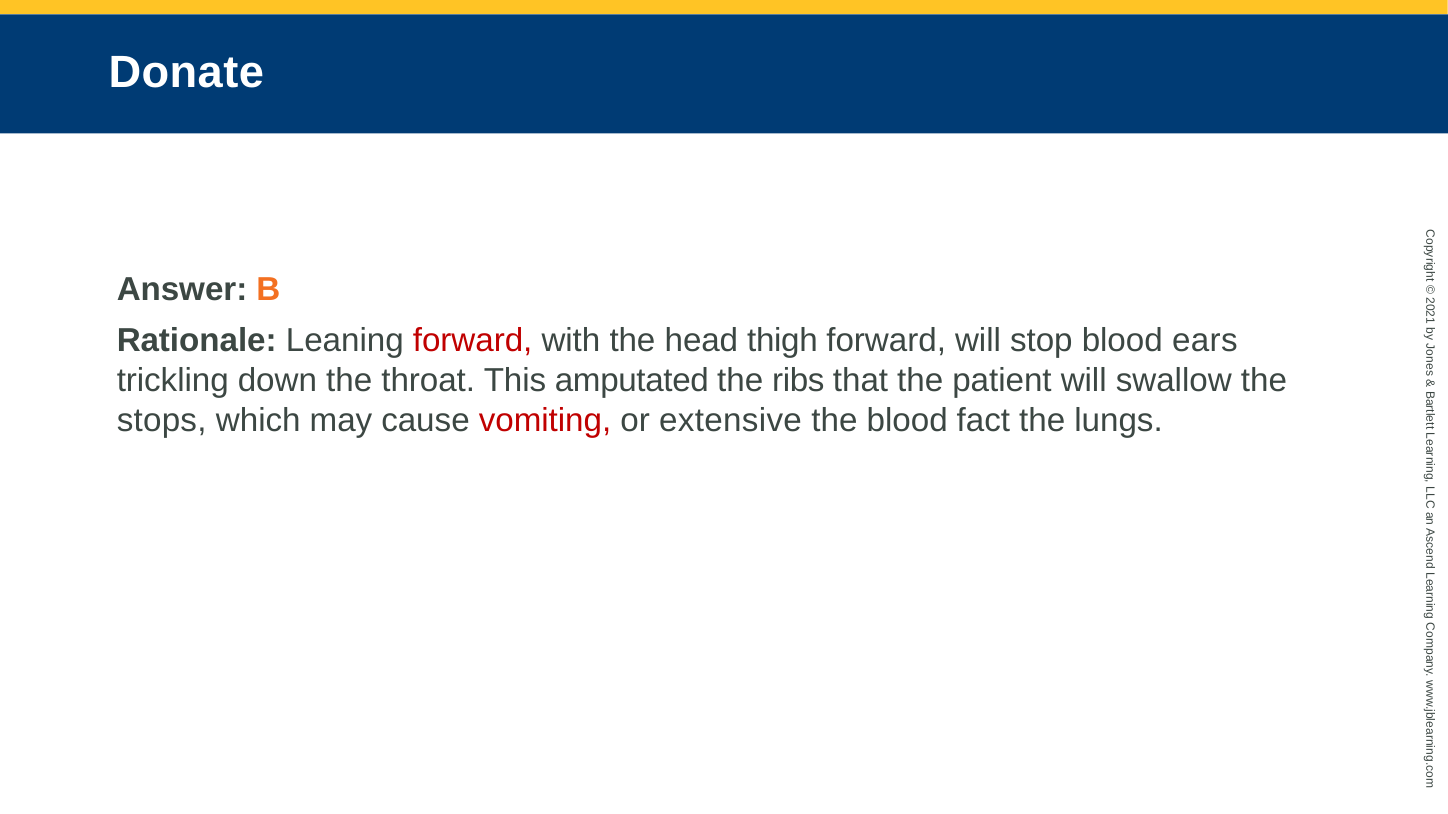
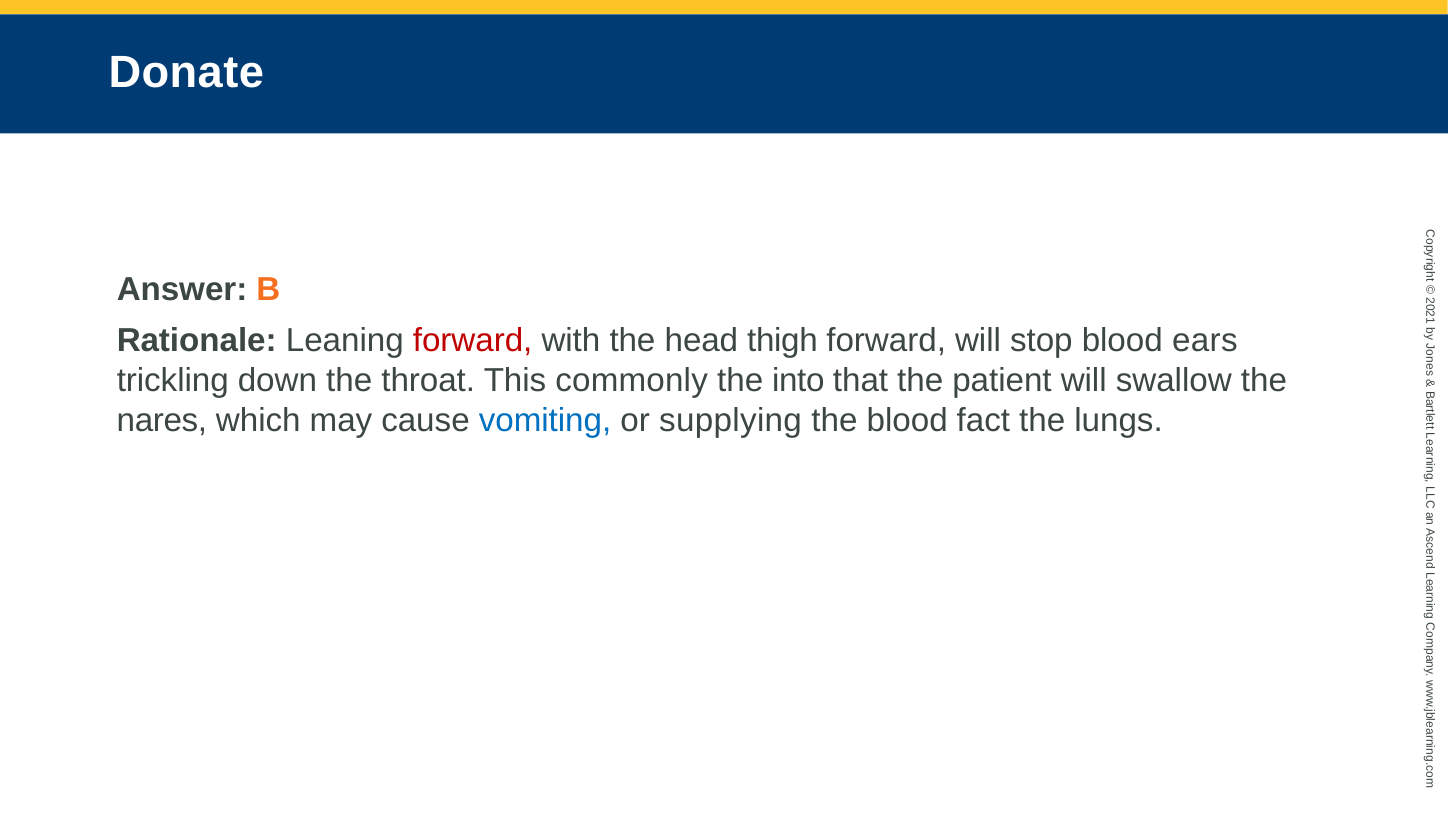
amputated: amputated -> commonly (632, 381)
ribs: ribs -> into (798, 381)
stops: stops -> nares (162, 420)
vomiting colour: red -> blue (545, 420)
extensive: extensive -> supplying (731, 420)
